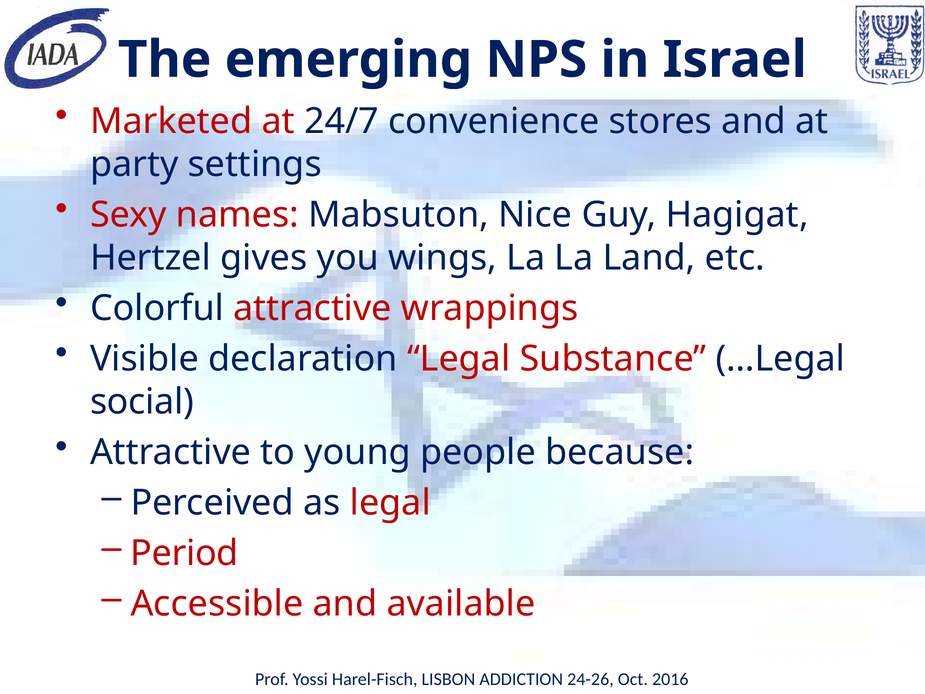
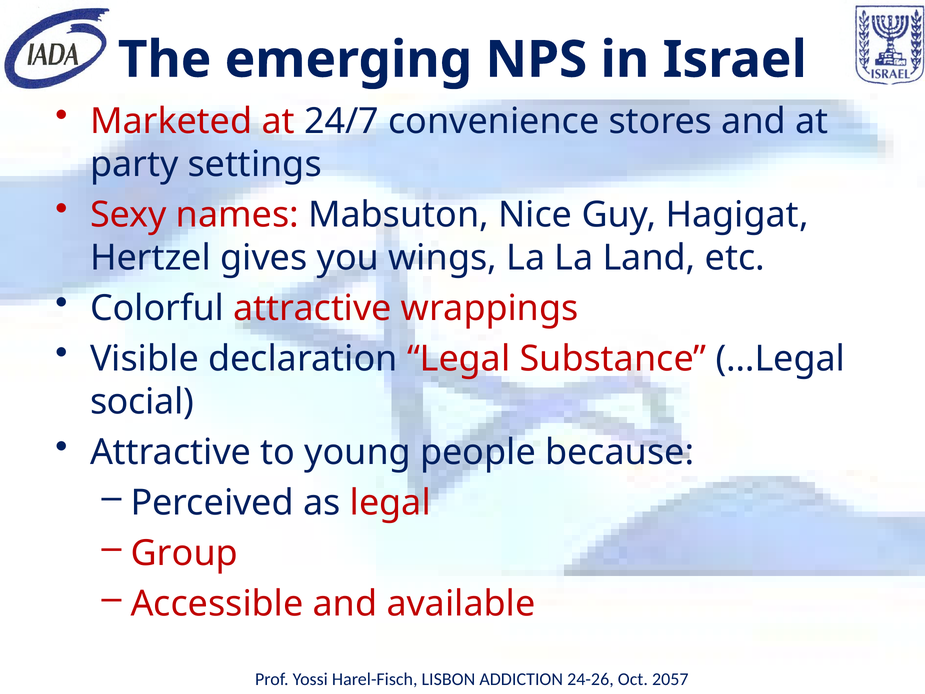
Period: Period -> Group (184, 553)
2016: 2016 -> 2057 (670, 679)
